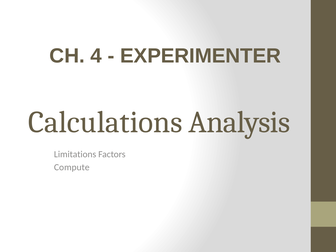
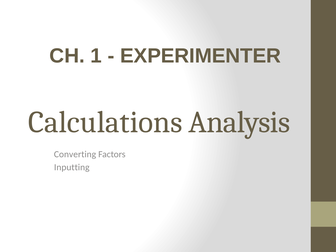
4: 4 -> 1 (96, 56)
Limitations: Limitations -> Converting (75, 154)
Compute: Compute -> Inputting (72, 167)
